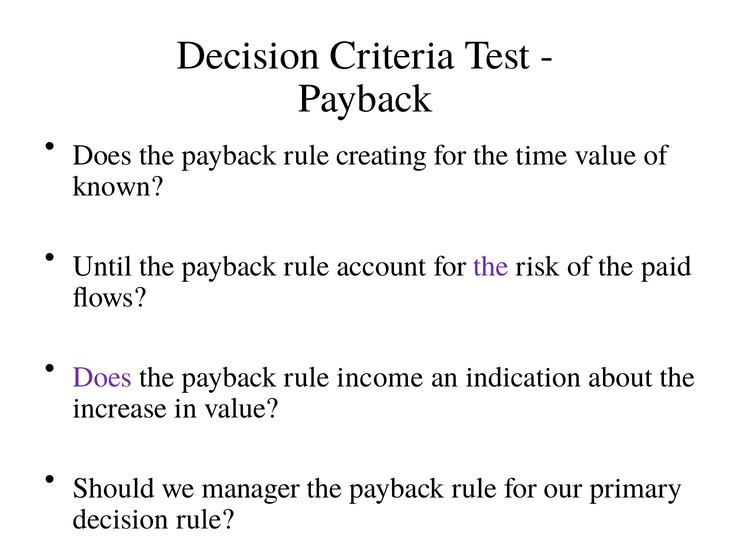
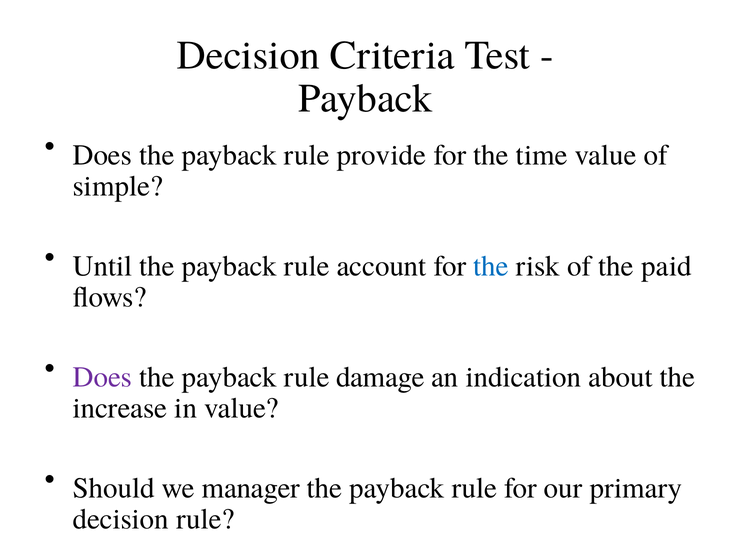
creating: creating -> provide (381, 155)
known: known -> simple (118, 186)
the colour: purple -> blue (491, 266)
income: income -> damage (380, 377)
